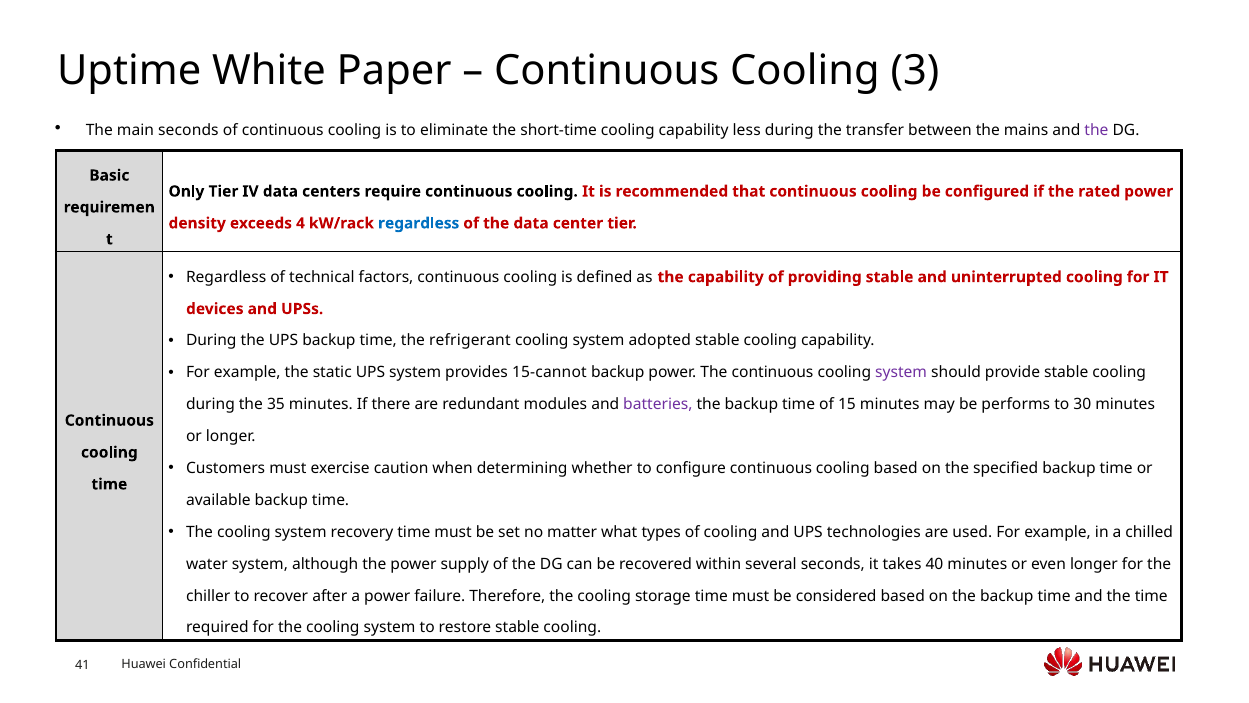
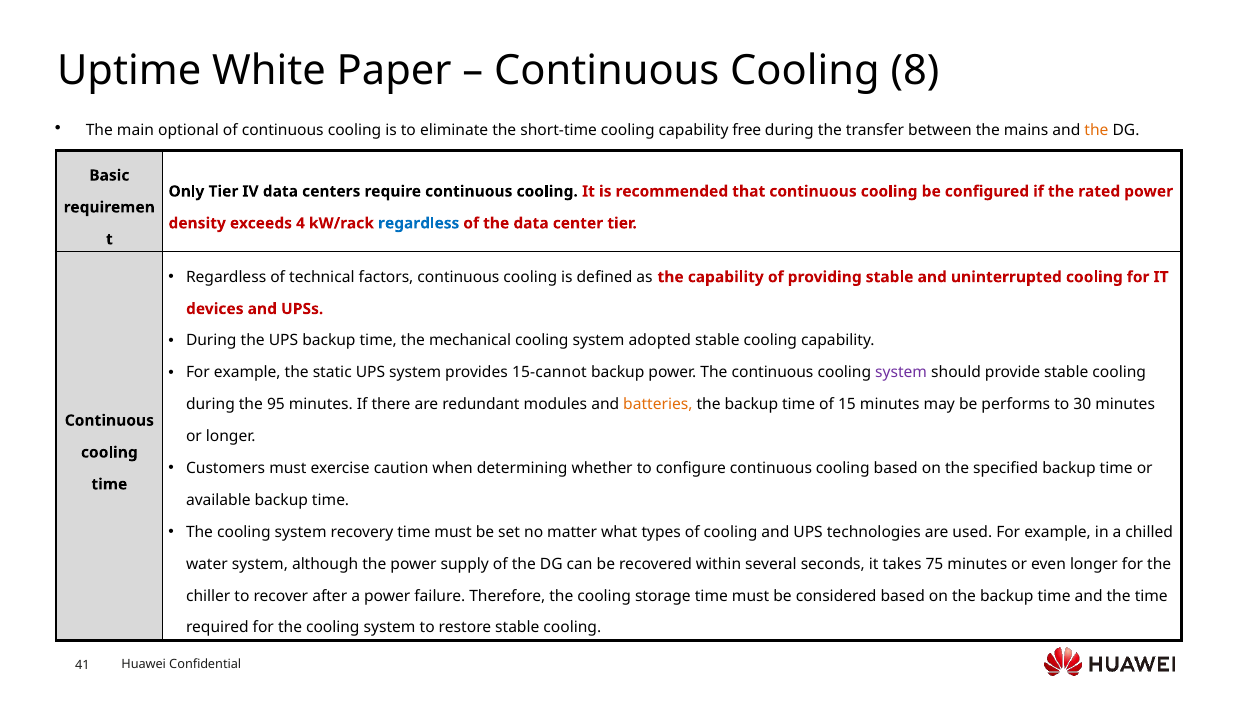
3: 3 -> 8 (915, 71)
main seconds: seconds -> optional (188, 130)
less: less -> free (747, 130)
the colour: purple -> orange (1096, 130)
refrigerant: refrigerant -> mechanical (470, 341)
35: 35 -> 95 (276, 404)
batteries colour: purple -> orange (658, 404)
40: 40 -> 75 (934, 564)
